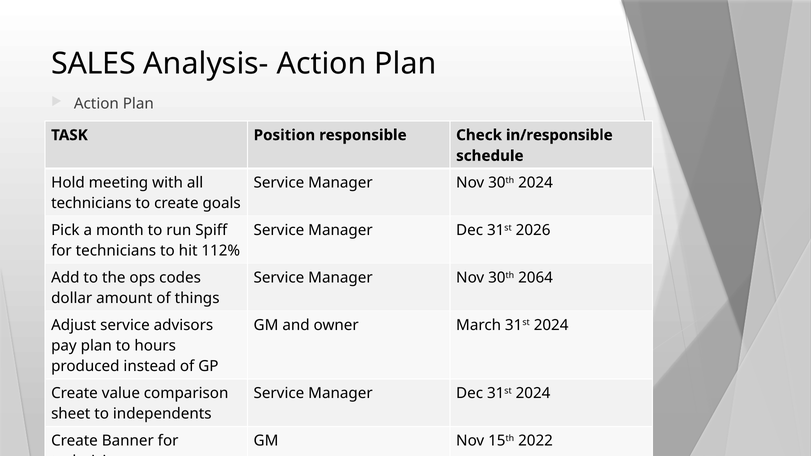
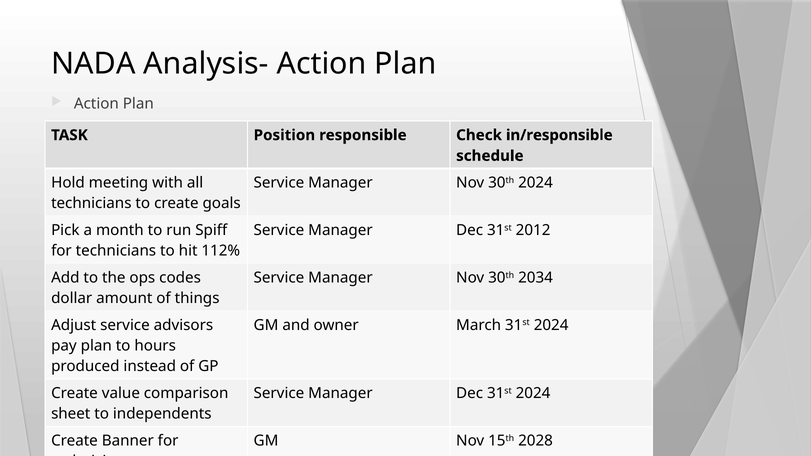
SALES: SALES -> NADA (93, 64)
2026: 2026 -> 2012 (533, 230)
2064: 2064 -> 2034 (536, 278)
2022: 2022 -> 2028 (536, 441)
